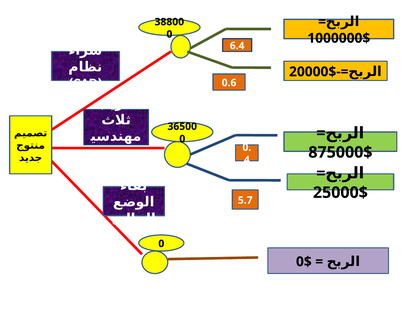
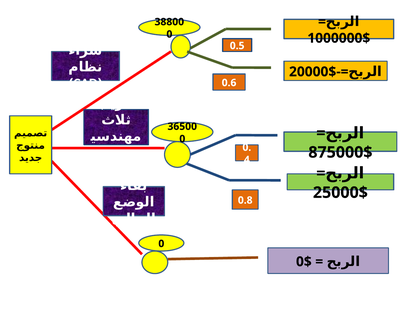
6.4: 6.4 -> 0.5 (237, 46)
5.7: 5.7 -> 0.8 (245, 201)
